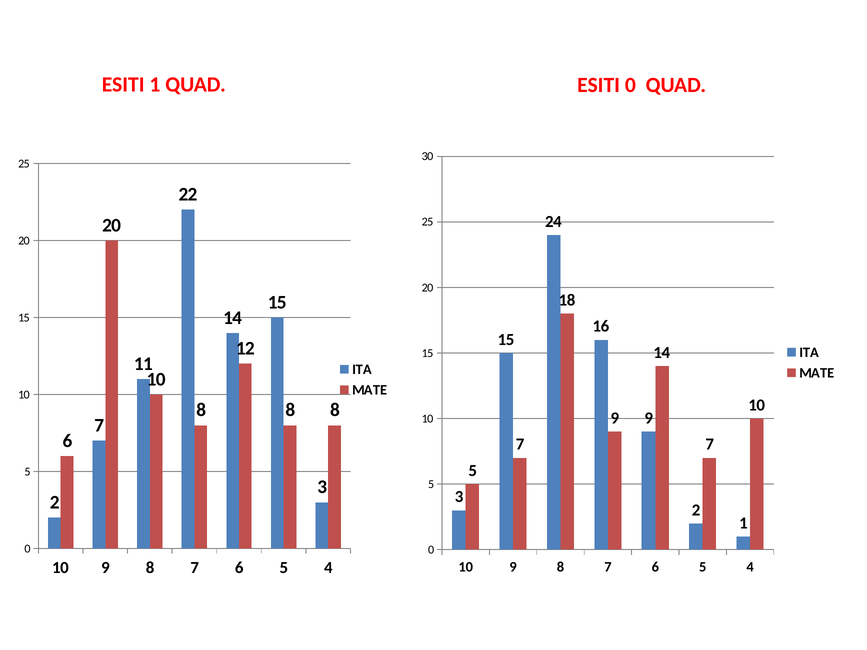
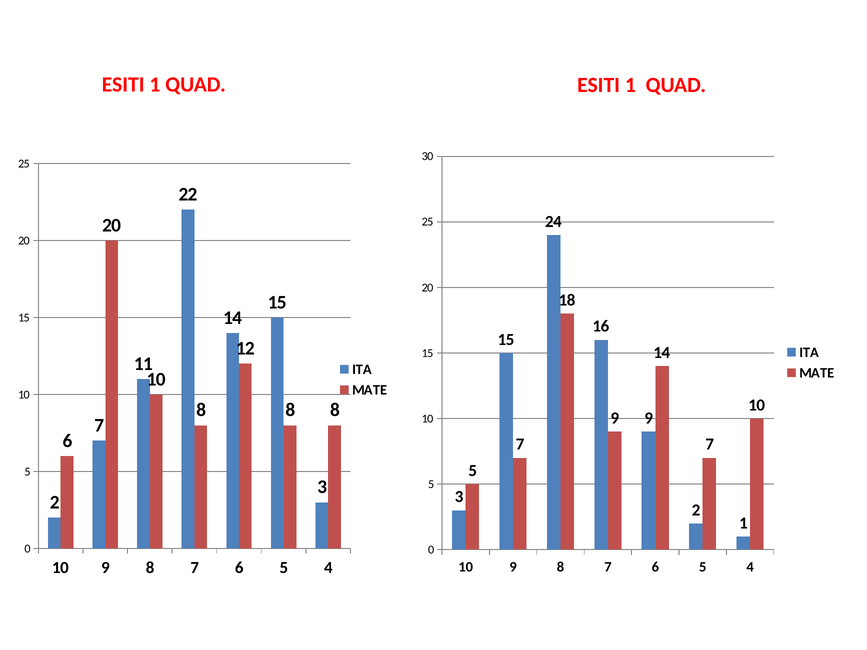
QUAD ESITI 0: 0 -> 1 (630, 85)
